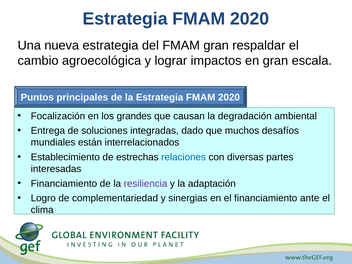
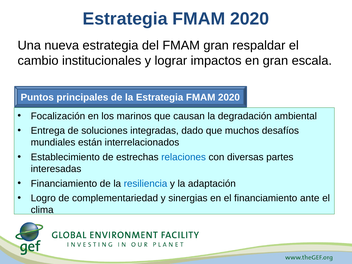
agroecológica: agroecológica -> institucionales (102, 61)
grandes: grandes -> marinos (134, 116)
resiliencia colour: purple -> blue (146, 184)
